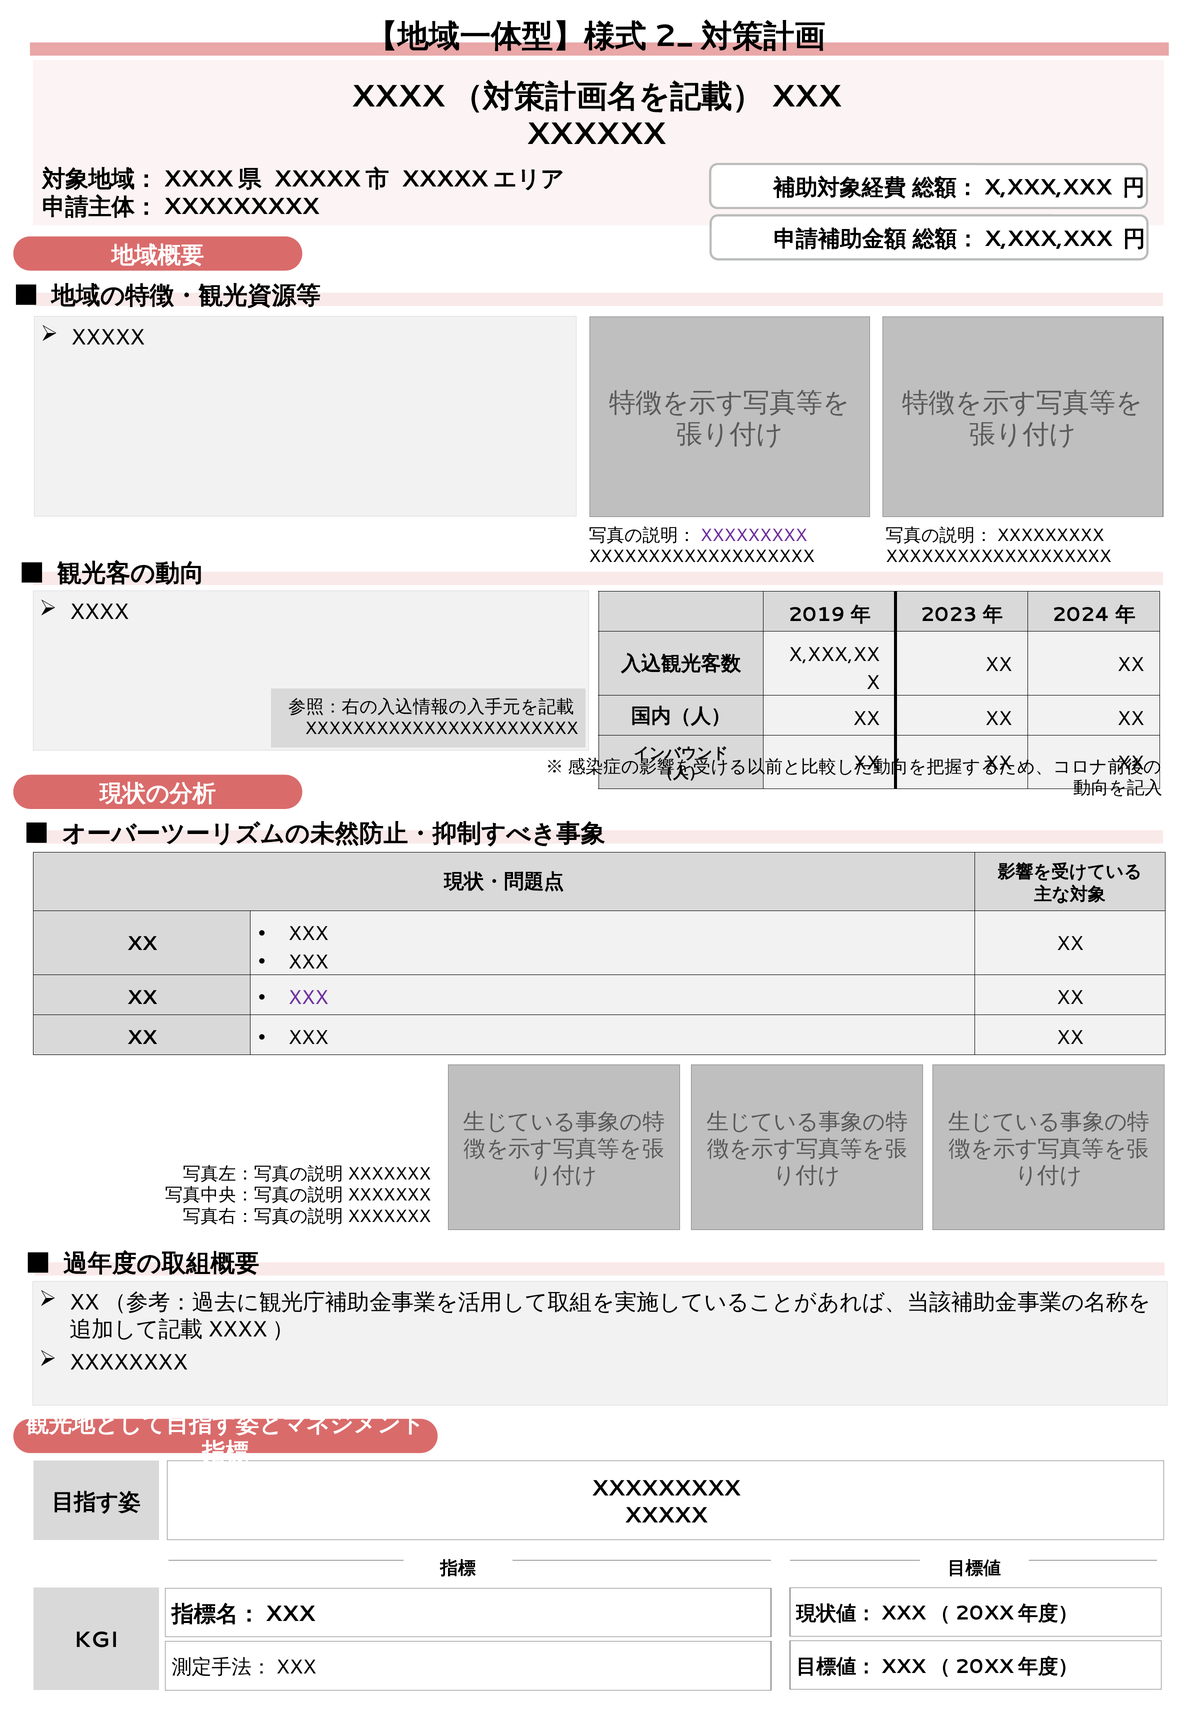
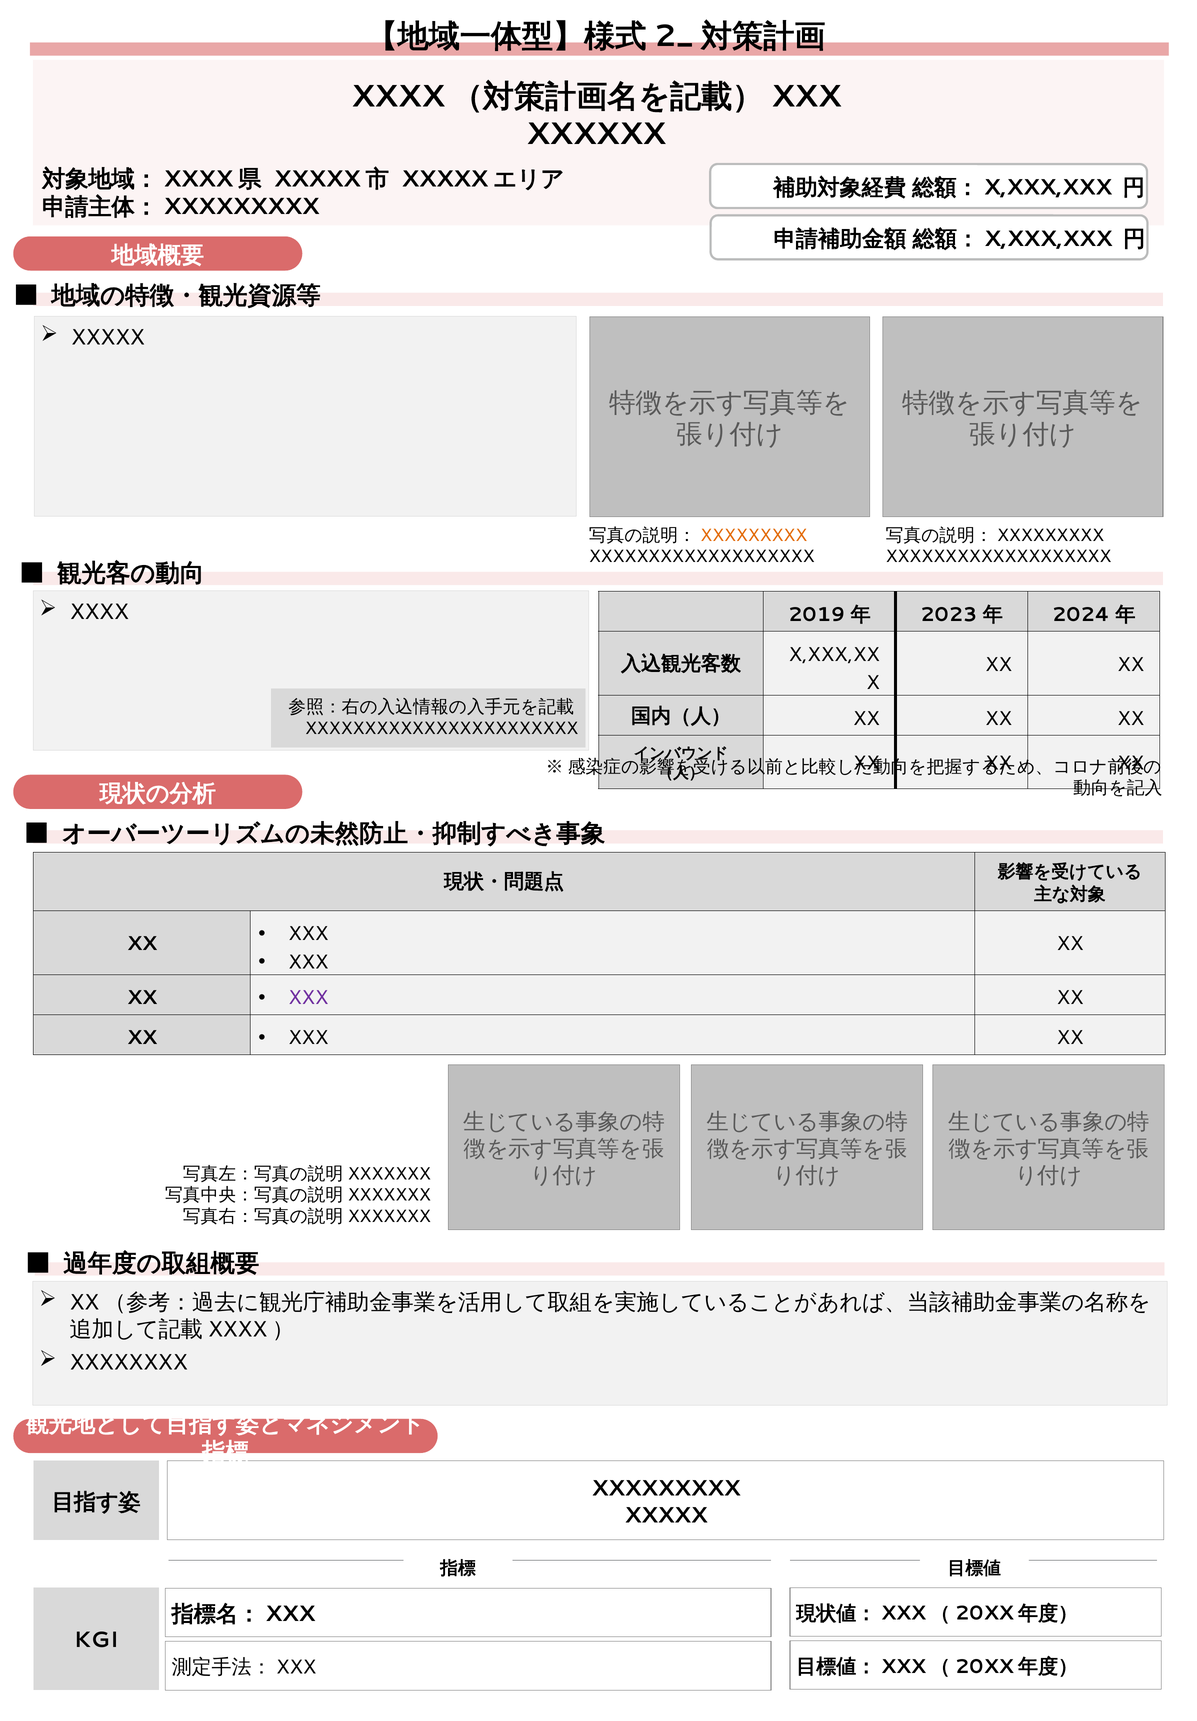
XXXXXXXXX colour: purple -> orange (754, 535)
